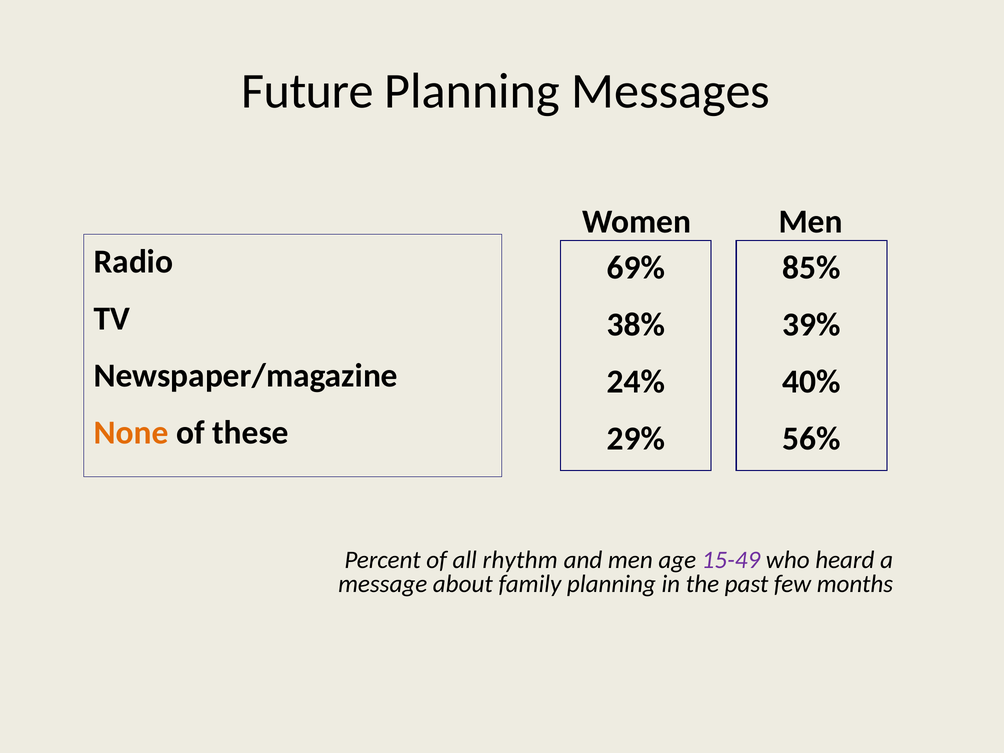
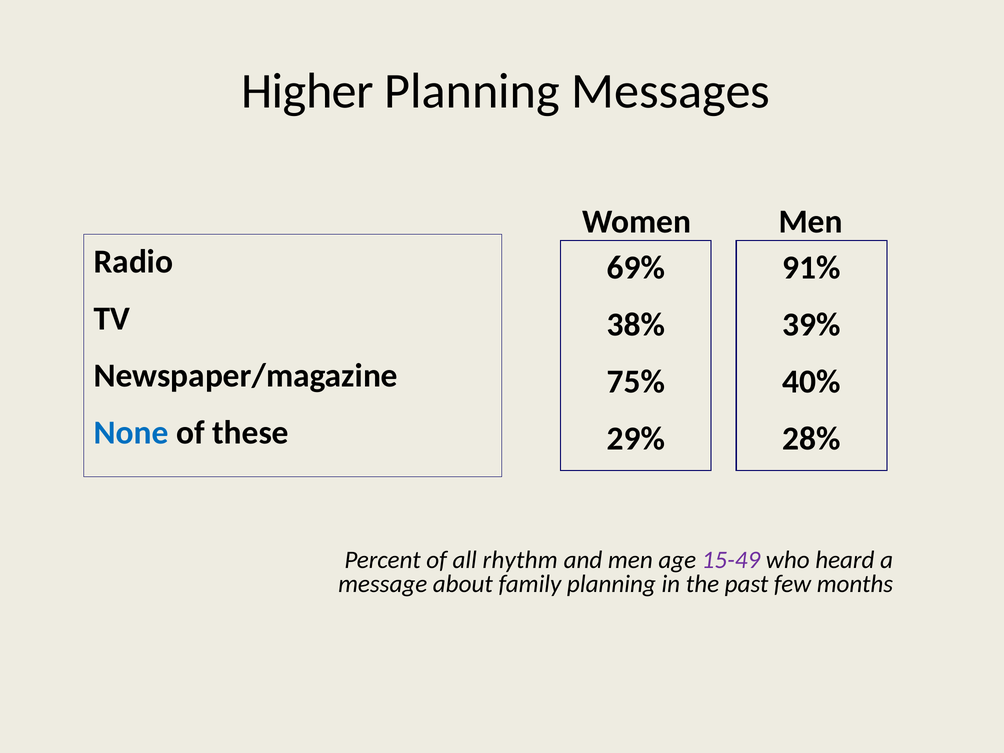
Future: Future -> Higher (308, 91)
85%: 85% -> 91% (812, 268)
24%: 24% -> 75% (636, 382)
None colour: orange -> blue (131, 432)
56%: 56% -> 28% (812, 439)
